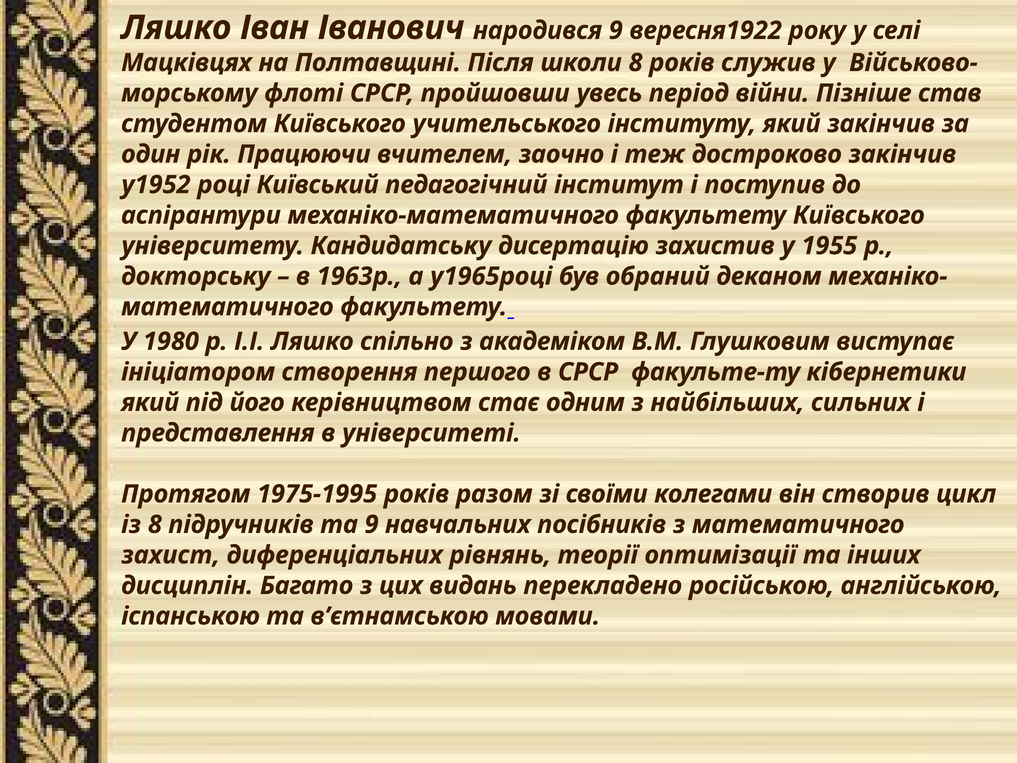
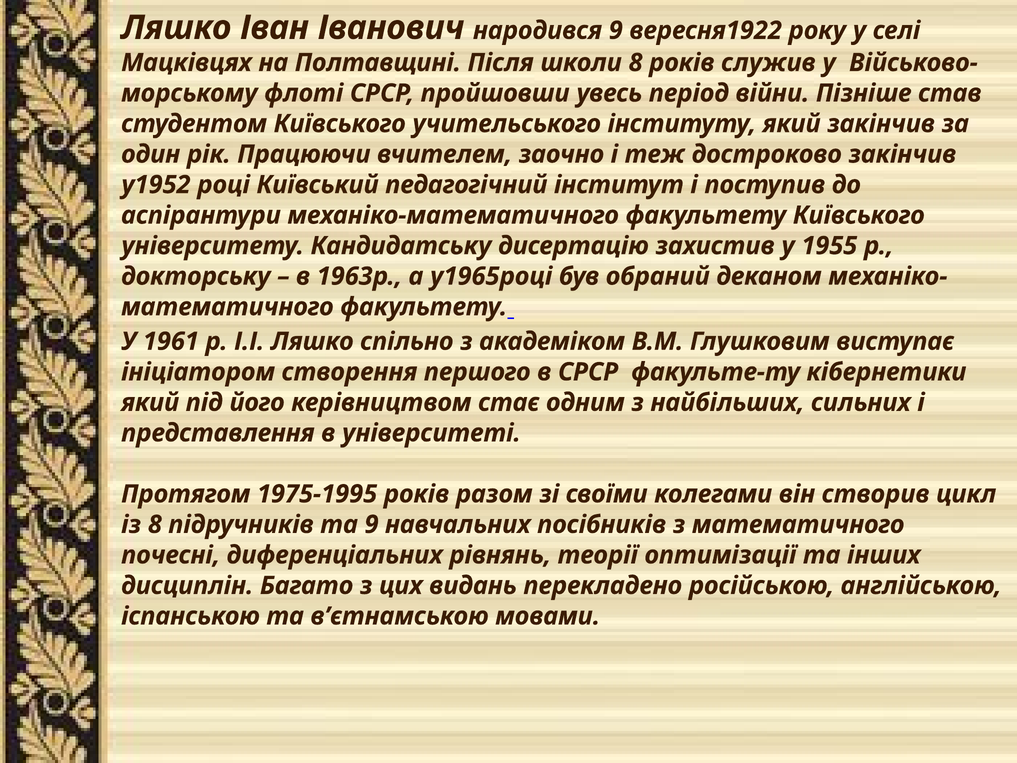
1980: 1980 -> 1961 (171, 341)
захист: захист -> почесні (171, 555)
